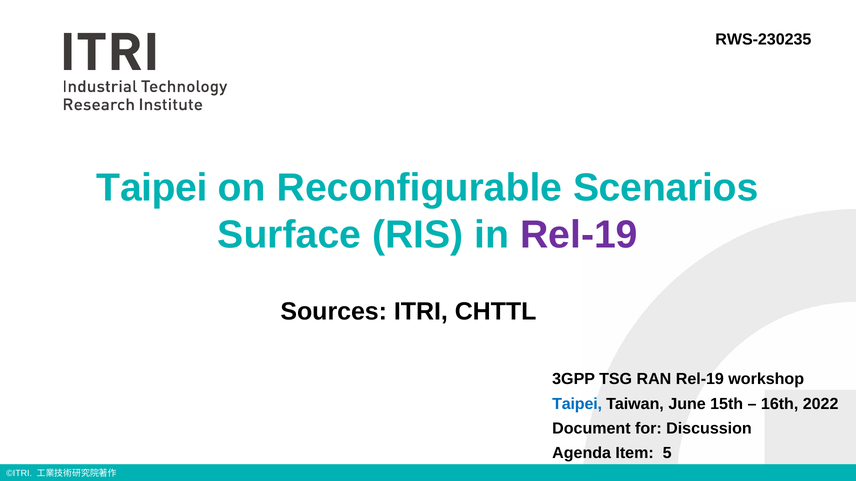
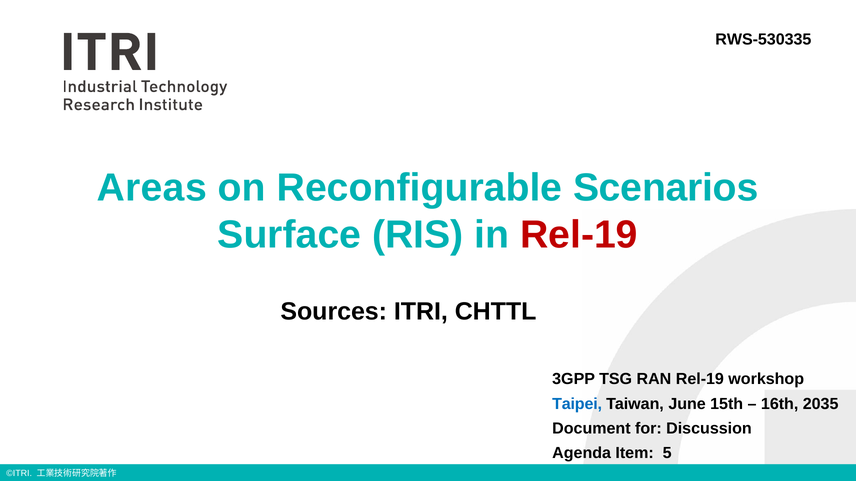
RWS-230235: RWS-230235 -> RWS-530335 (763, 39)
Taipei: Taipei -> Areas (152, 188)
Rel-19 colour: purple -> red (579, 235)
2022: 2022 -> 2035 (821, 404)
